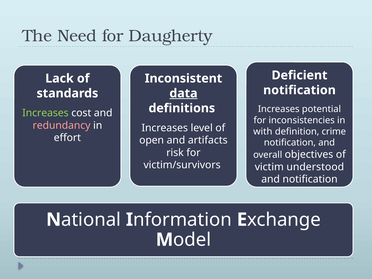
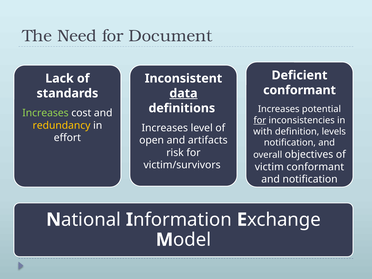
Daugherty: Daugherty -> Document (171, 36)
notification: notification -> conformant (300, 90)
for underline: none -> present (260, 120)
redundancy colour: pink -> yellow (62, 125)
crime: crime -> levels (334, 131)
victim understood: understood -> conformant (315, 167)
